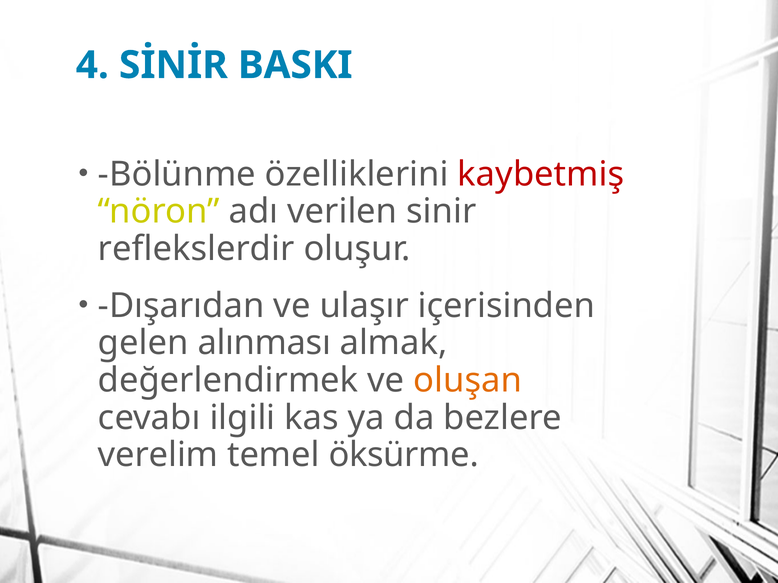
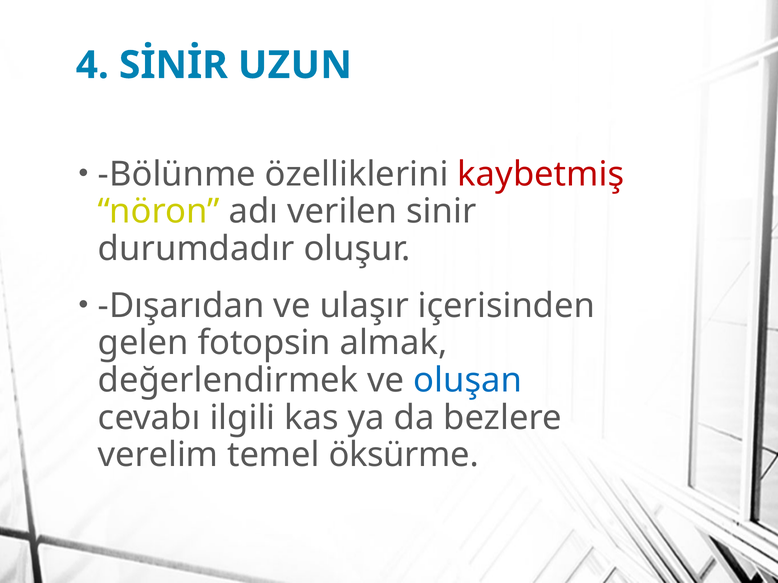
BASKI: BASKI -> UZUN (295, 65)
reflekslerdir: reflekslerdir -> durumdadır (196, 249)
alınması: alınması -> fotopsin (264, 343)
oluşan colour: orange -> blue (468, 381)
